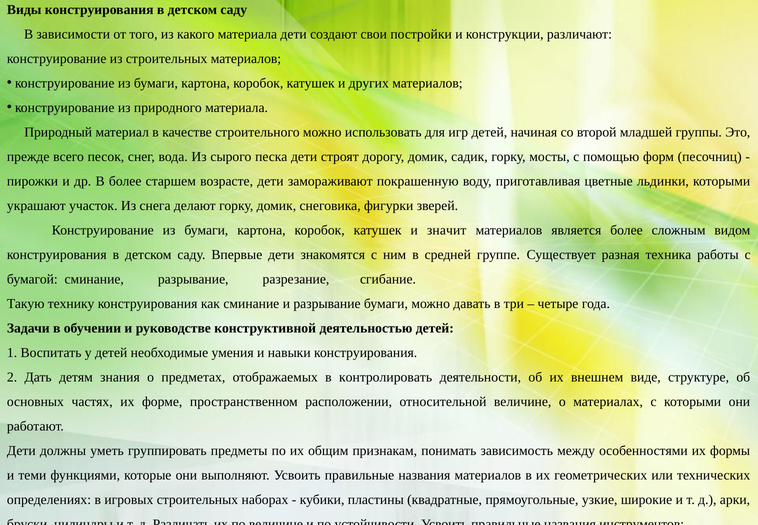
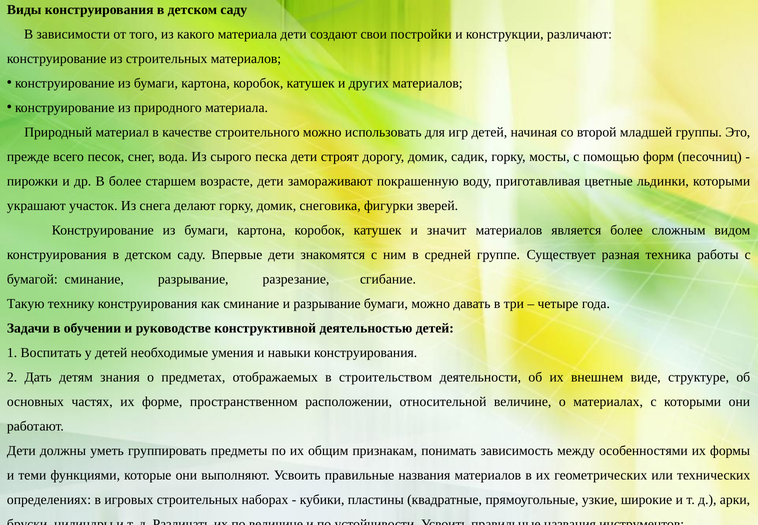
контролировать: контролировать -> строительством (386, 377)
